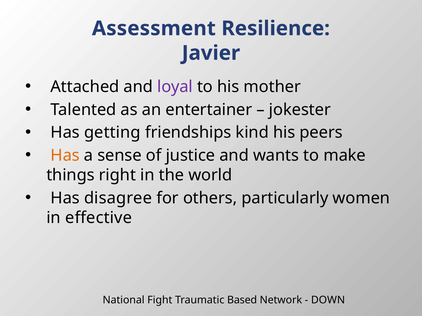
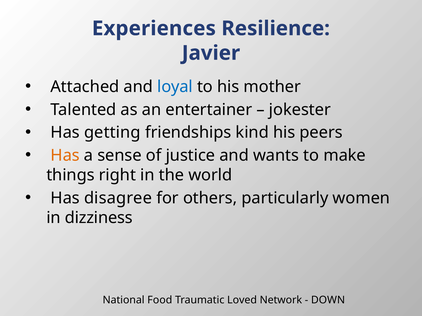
Assessment: Assessment -> Experiences (154, 28)
loyal colour: purple -> blue (175, 87)
effective: effective -> dizziness (99, 218)
Fight: Fight -> Food (160, 300)
Based: Based -> Loved (242, 300)
